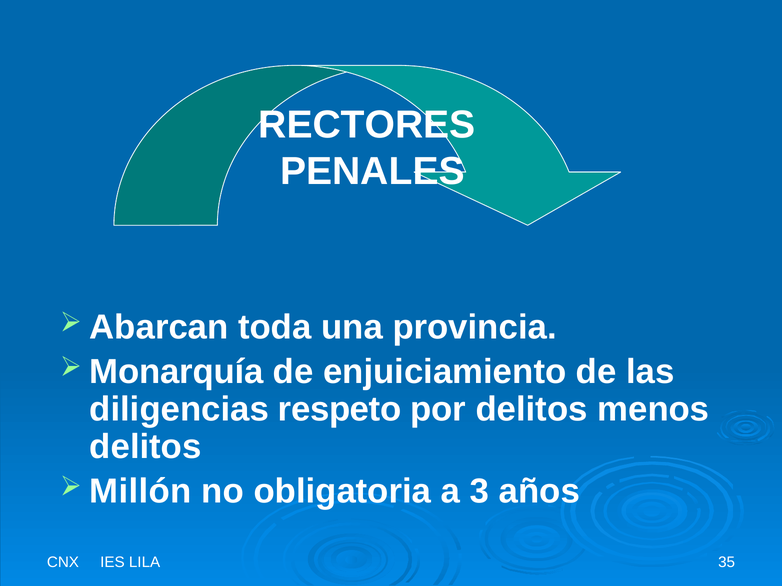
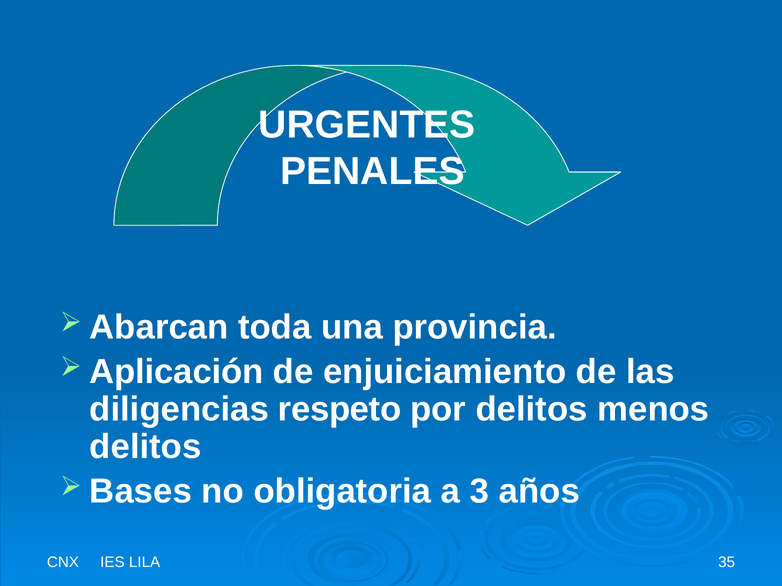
RECTORES: RECTORES -> URGENTES (367, 125)
Monarquía: Monarquía -> Aplicación (176, 372)
Millón: Millón -> Bases (141, 492)
